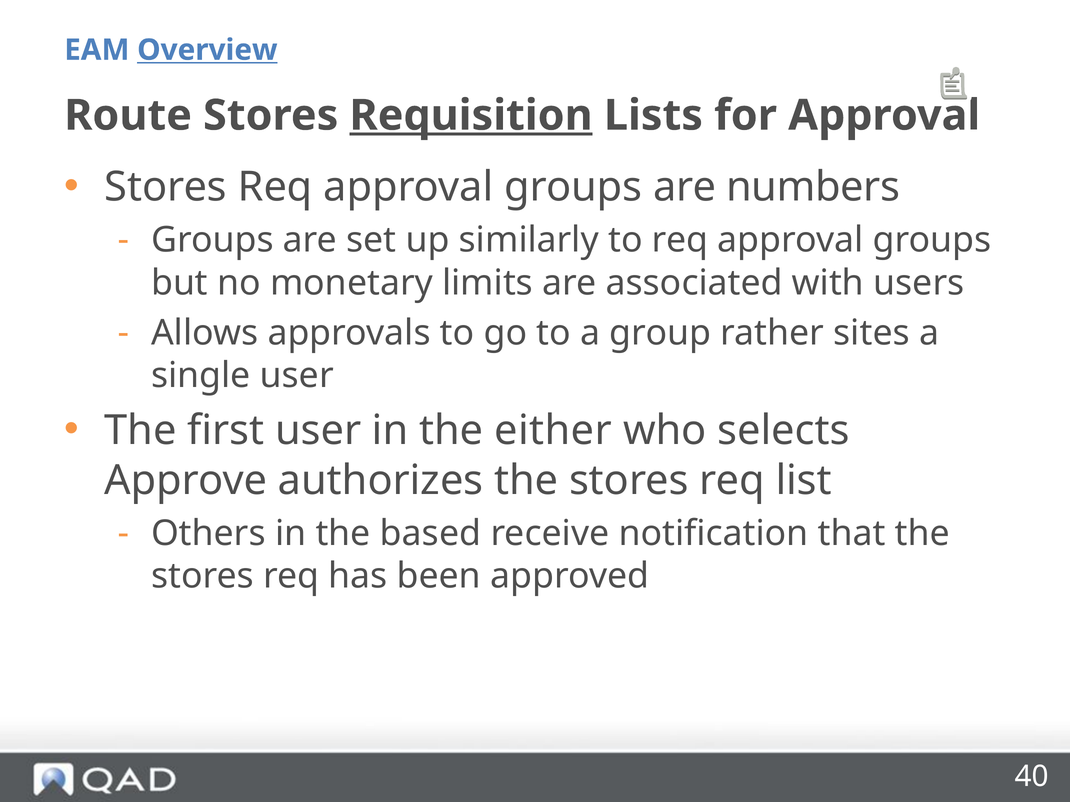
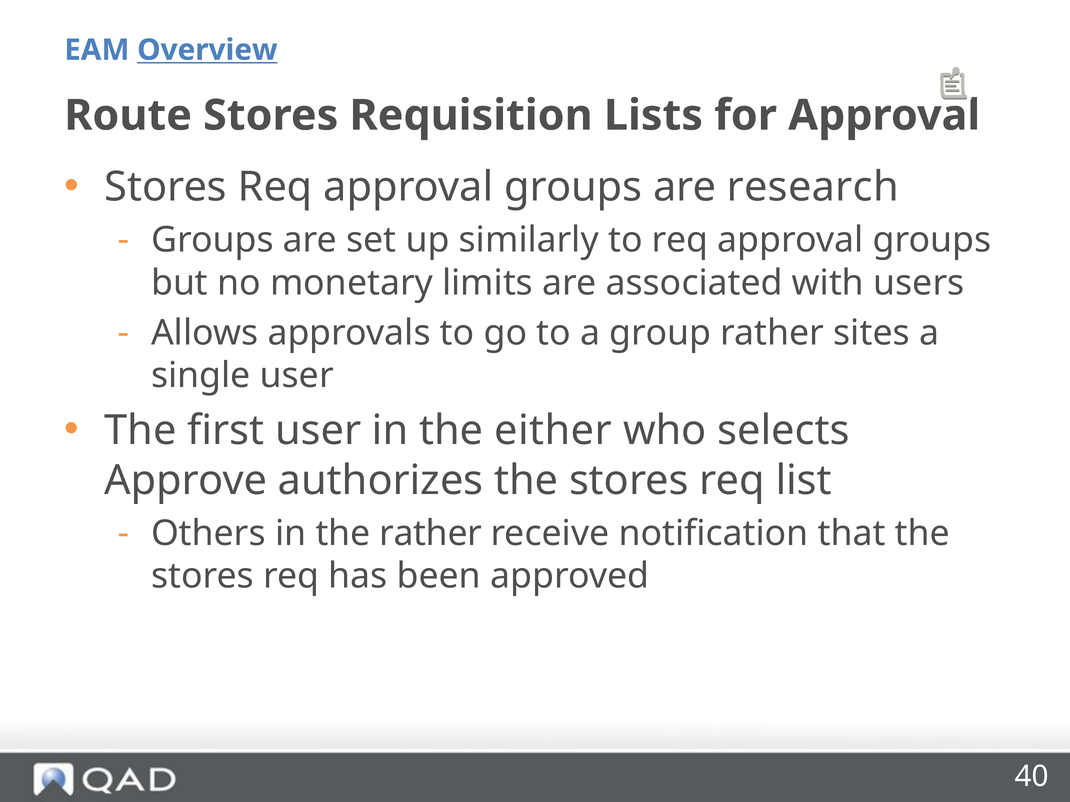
Requisition underline: present -> none (471, 116)
numbers: numbers -> research (813, 187)
the based: based -> rather (431, 534)
